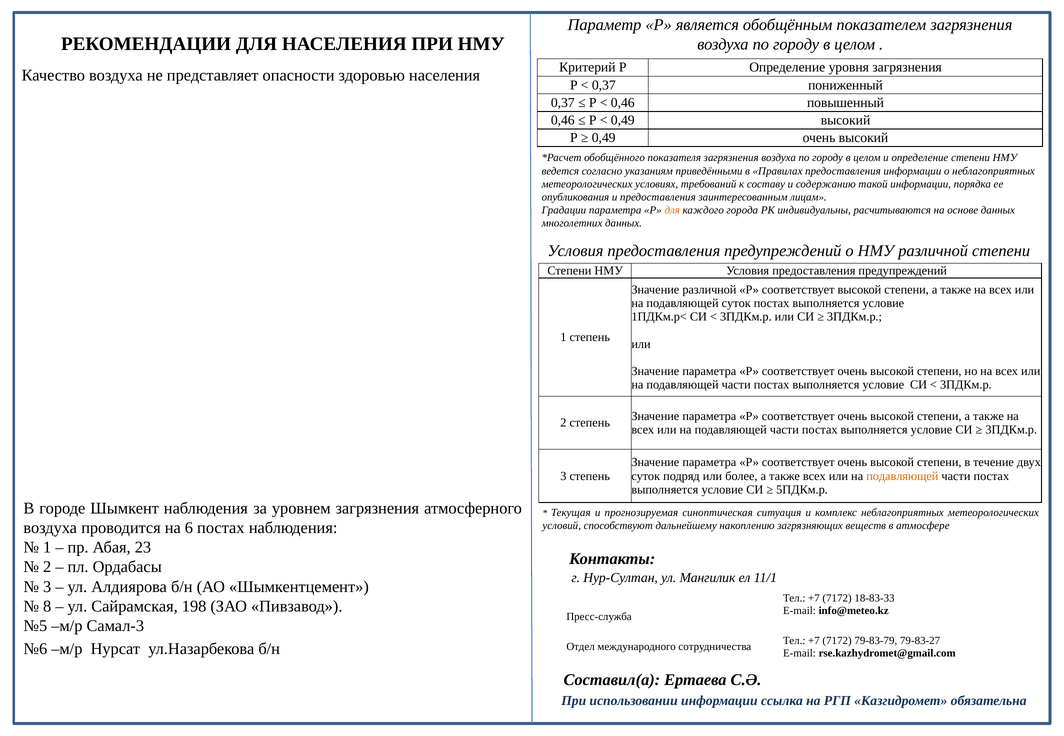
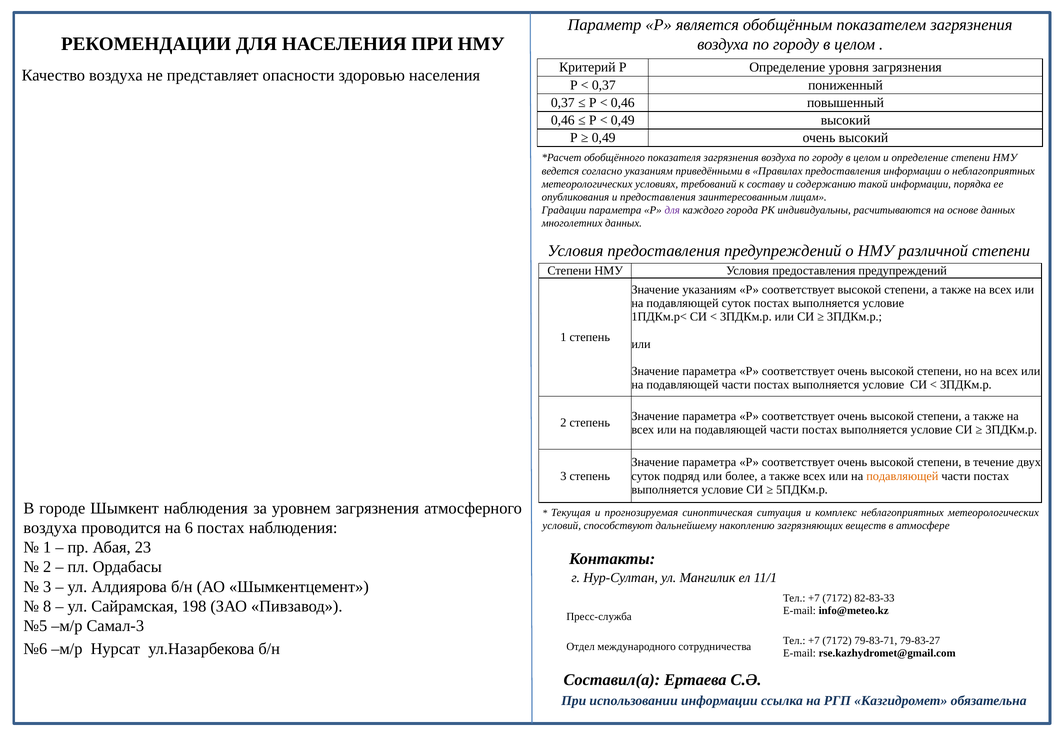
для colour: orange -> purple (672, 210)
Значение различной: различной -> указаниям (709, 290)
18-83-33: 18-83-33 -> 82-83-33 (875, 599)
79-83-79: 79-83-79 -> 79-83-71 (876, 641)
